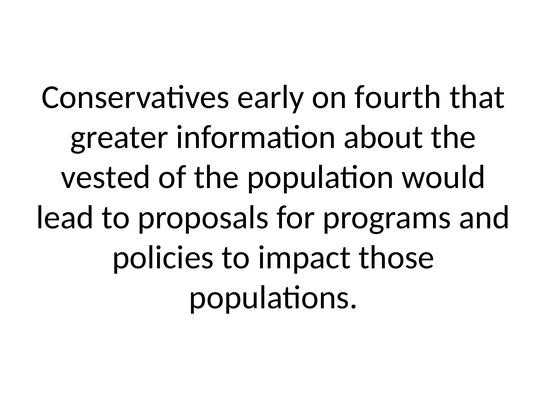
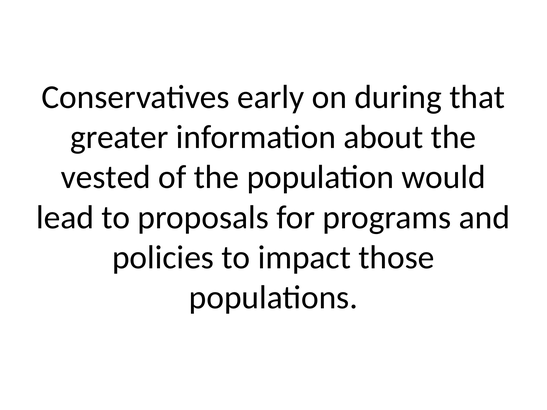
fourth: fourth -> during (398, 97)
